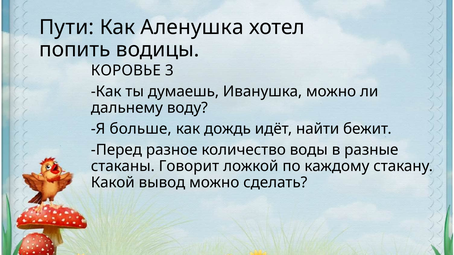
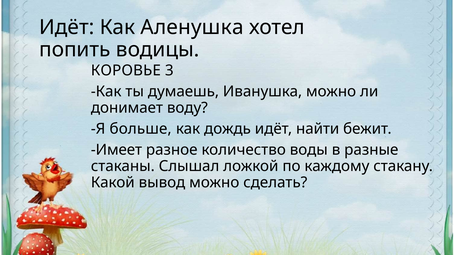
Пути: Пути -> Идёт (67, 27)
дальнему: дальнему -> донимает (127, 108)
Перед: Перед -> Имеет (116, 150)
Говорит: Говорит -> Слышал (189, 166)
